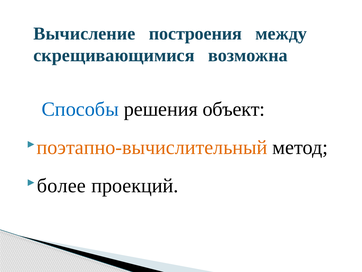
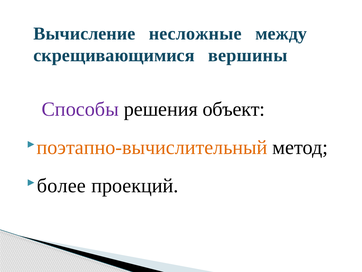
построения: построения -> несложные (195, 34)
возможна: возможна -> вершины (248, 55)
Способы colour: blue -> purple (80, 109)
